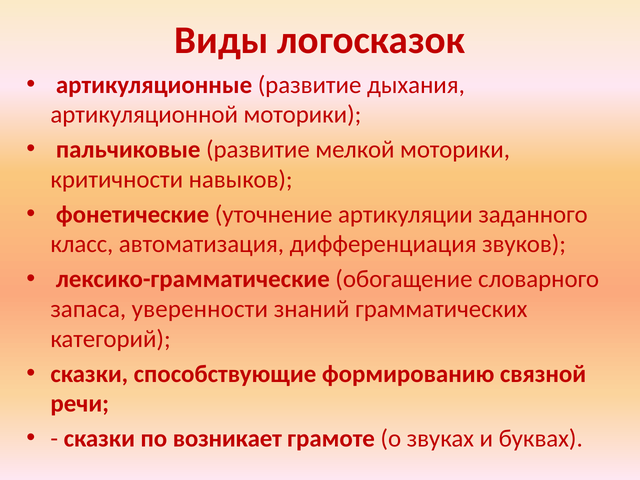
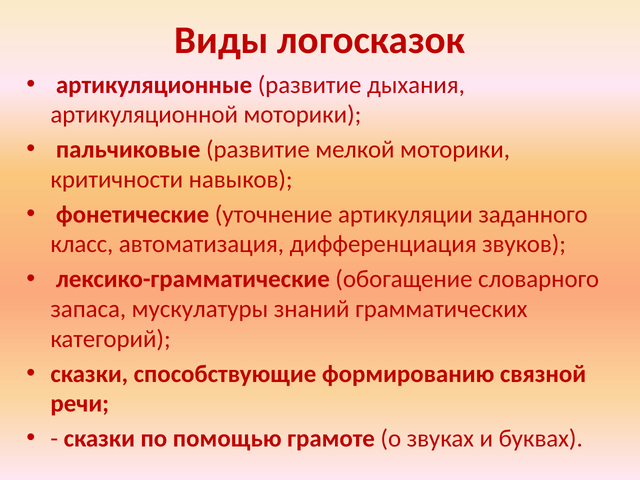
уверенности: уверенности -> мускулатуры (200, 309)
возникает: возникает -> помощью (227, 439)
